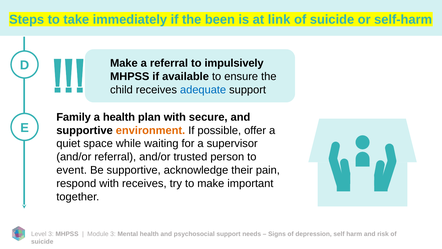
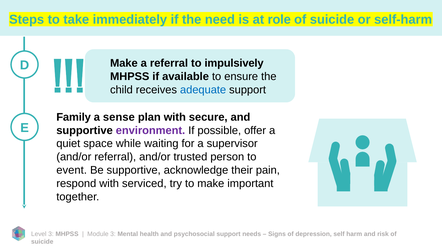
been: been -> need (220, 19)
link: link -> role (279, 19)
a health: health -> sense (119, 117)
environment colour: orange -> purple (151, 130)
with receives: receives -> serviced (144, 183)
